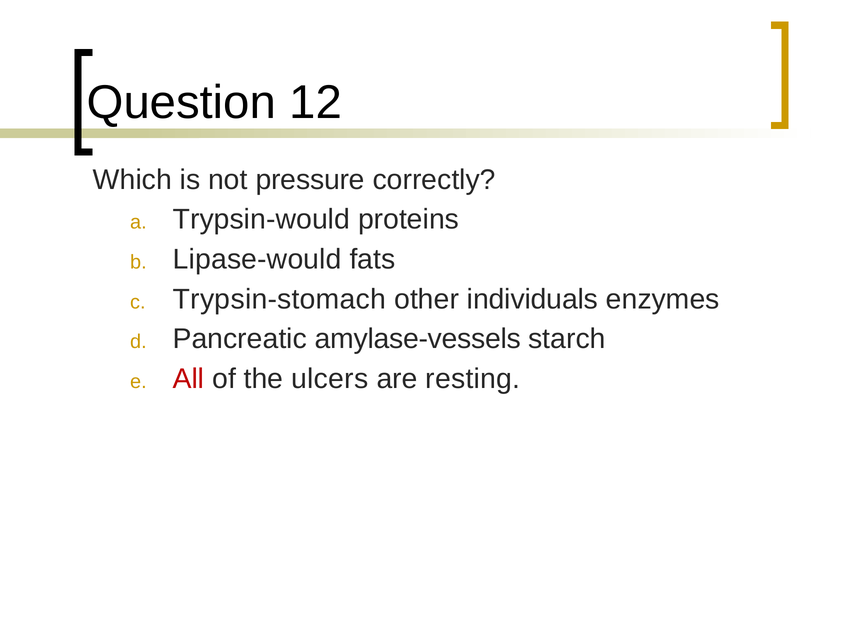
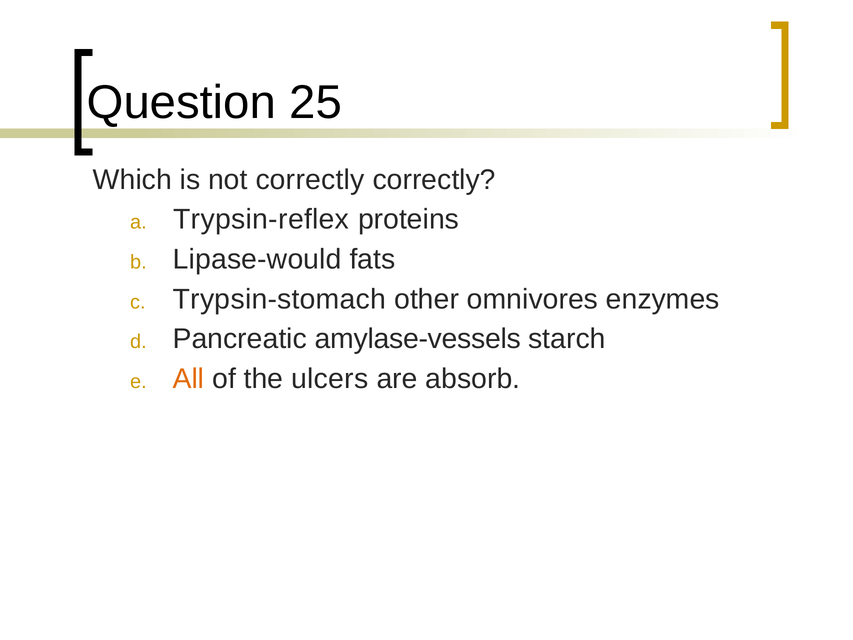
12: 12 -> 25 (316, 102)
not pressure: pressure -> correctly (310, 180)
Trypsin-would: Trypsin-would -> Trypsin-reflex (261, 220)
individuals: individuals -> omnivores (532, 299)
All colour: red -> orange (189, 379)
resting: resting -> absorb (473, 379)
